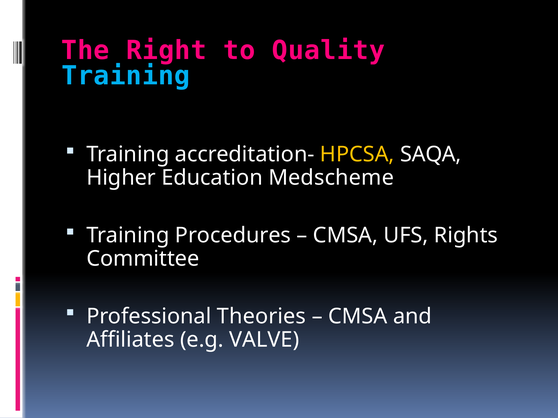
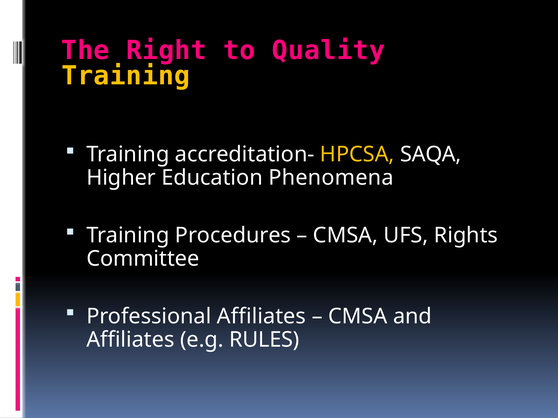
Training colour: light blue -> yellow (126, 76)
Medscheme: Medscheme -> Phenomena (331, 178)
Professional Theories: Theories -> Affiliates (261, 317)
VALVE: VALVE -> RULES (264, 340)
